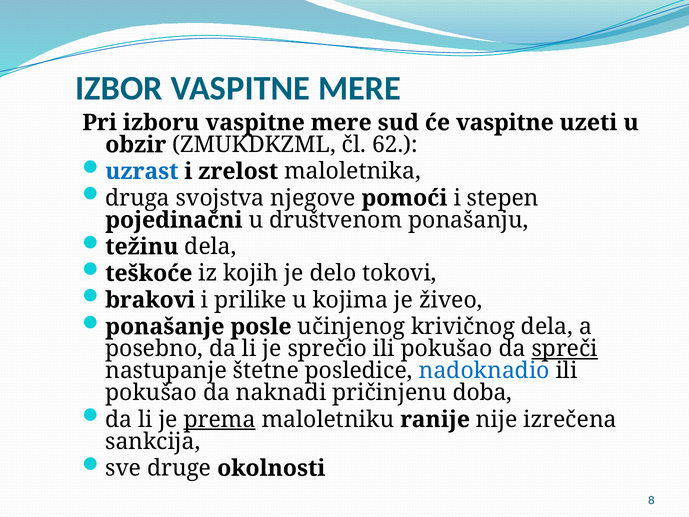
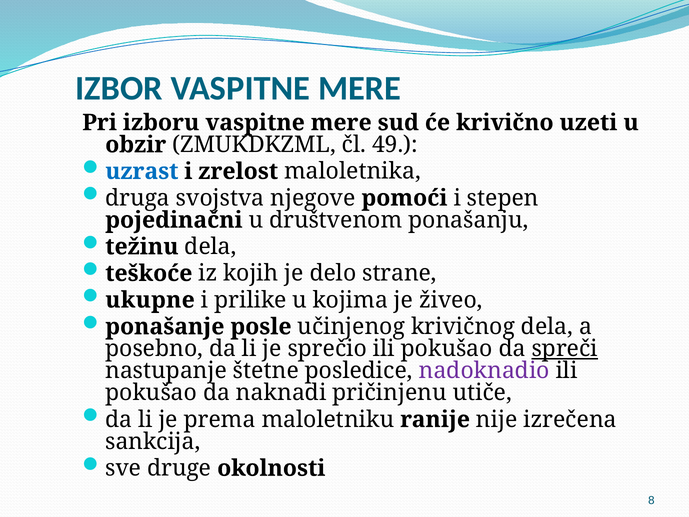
će vaspitne: vaspitne -> krivično (505, 123)
62: 62 -> 49 (395, 145)
tokovi: tokovi -> strane (399, 273)
brakovi: brakovi -> ukupne (150, 300)
nadoknadio colour: blue -> purple (484, 371)
doba: doba -> utiče (482, 393)
prema underline: present -> none (220, 419)
